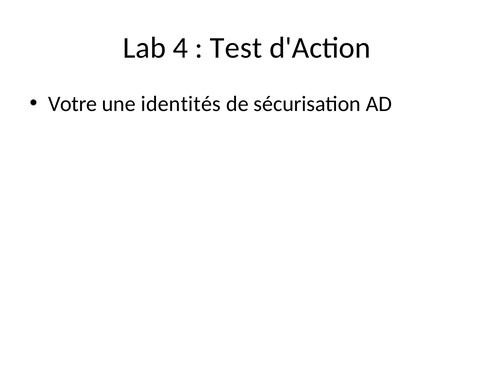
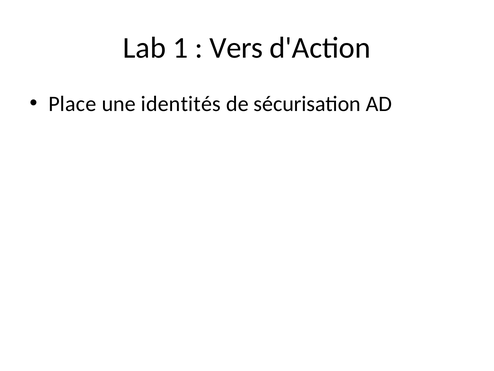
4: 4 -> 1 (180, 48)
Test: Test -> Vers (236, 48)
Votre: Votre -> Place (72, 104)
